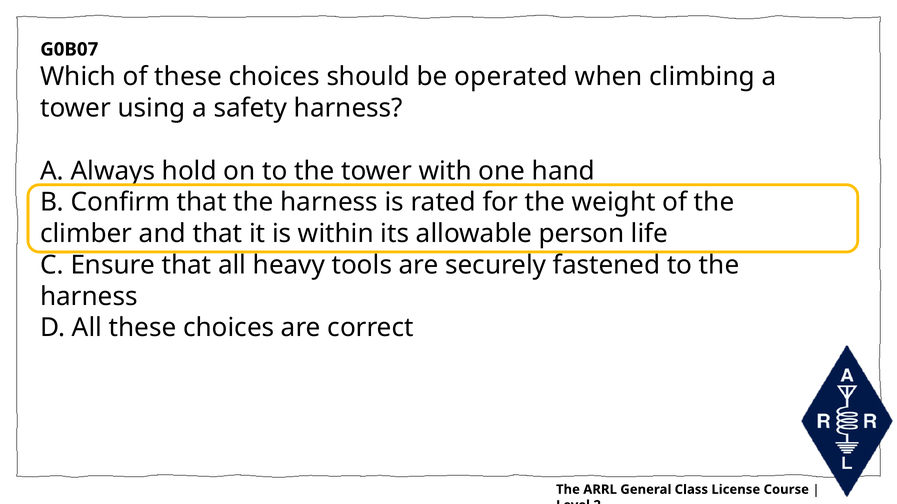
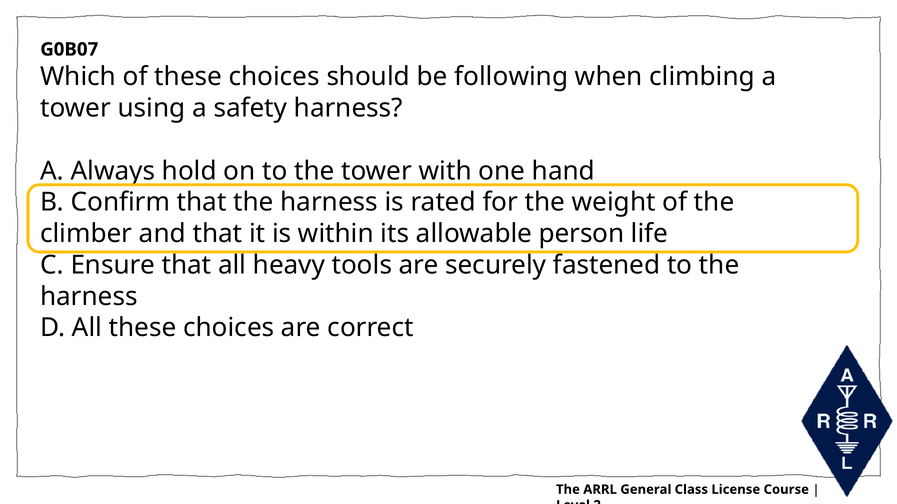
operated: operated -> following (511, 77)
